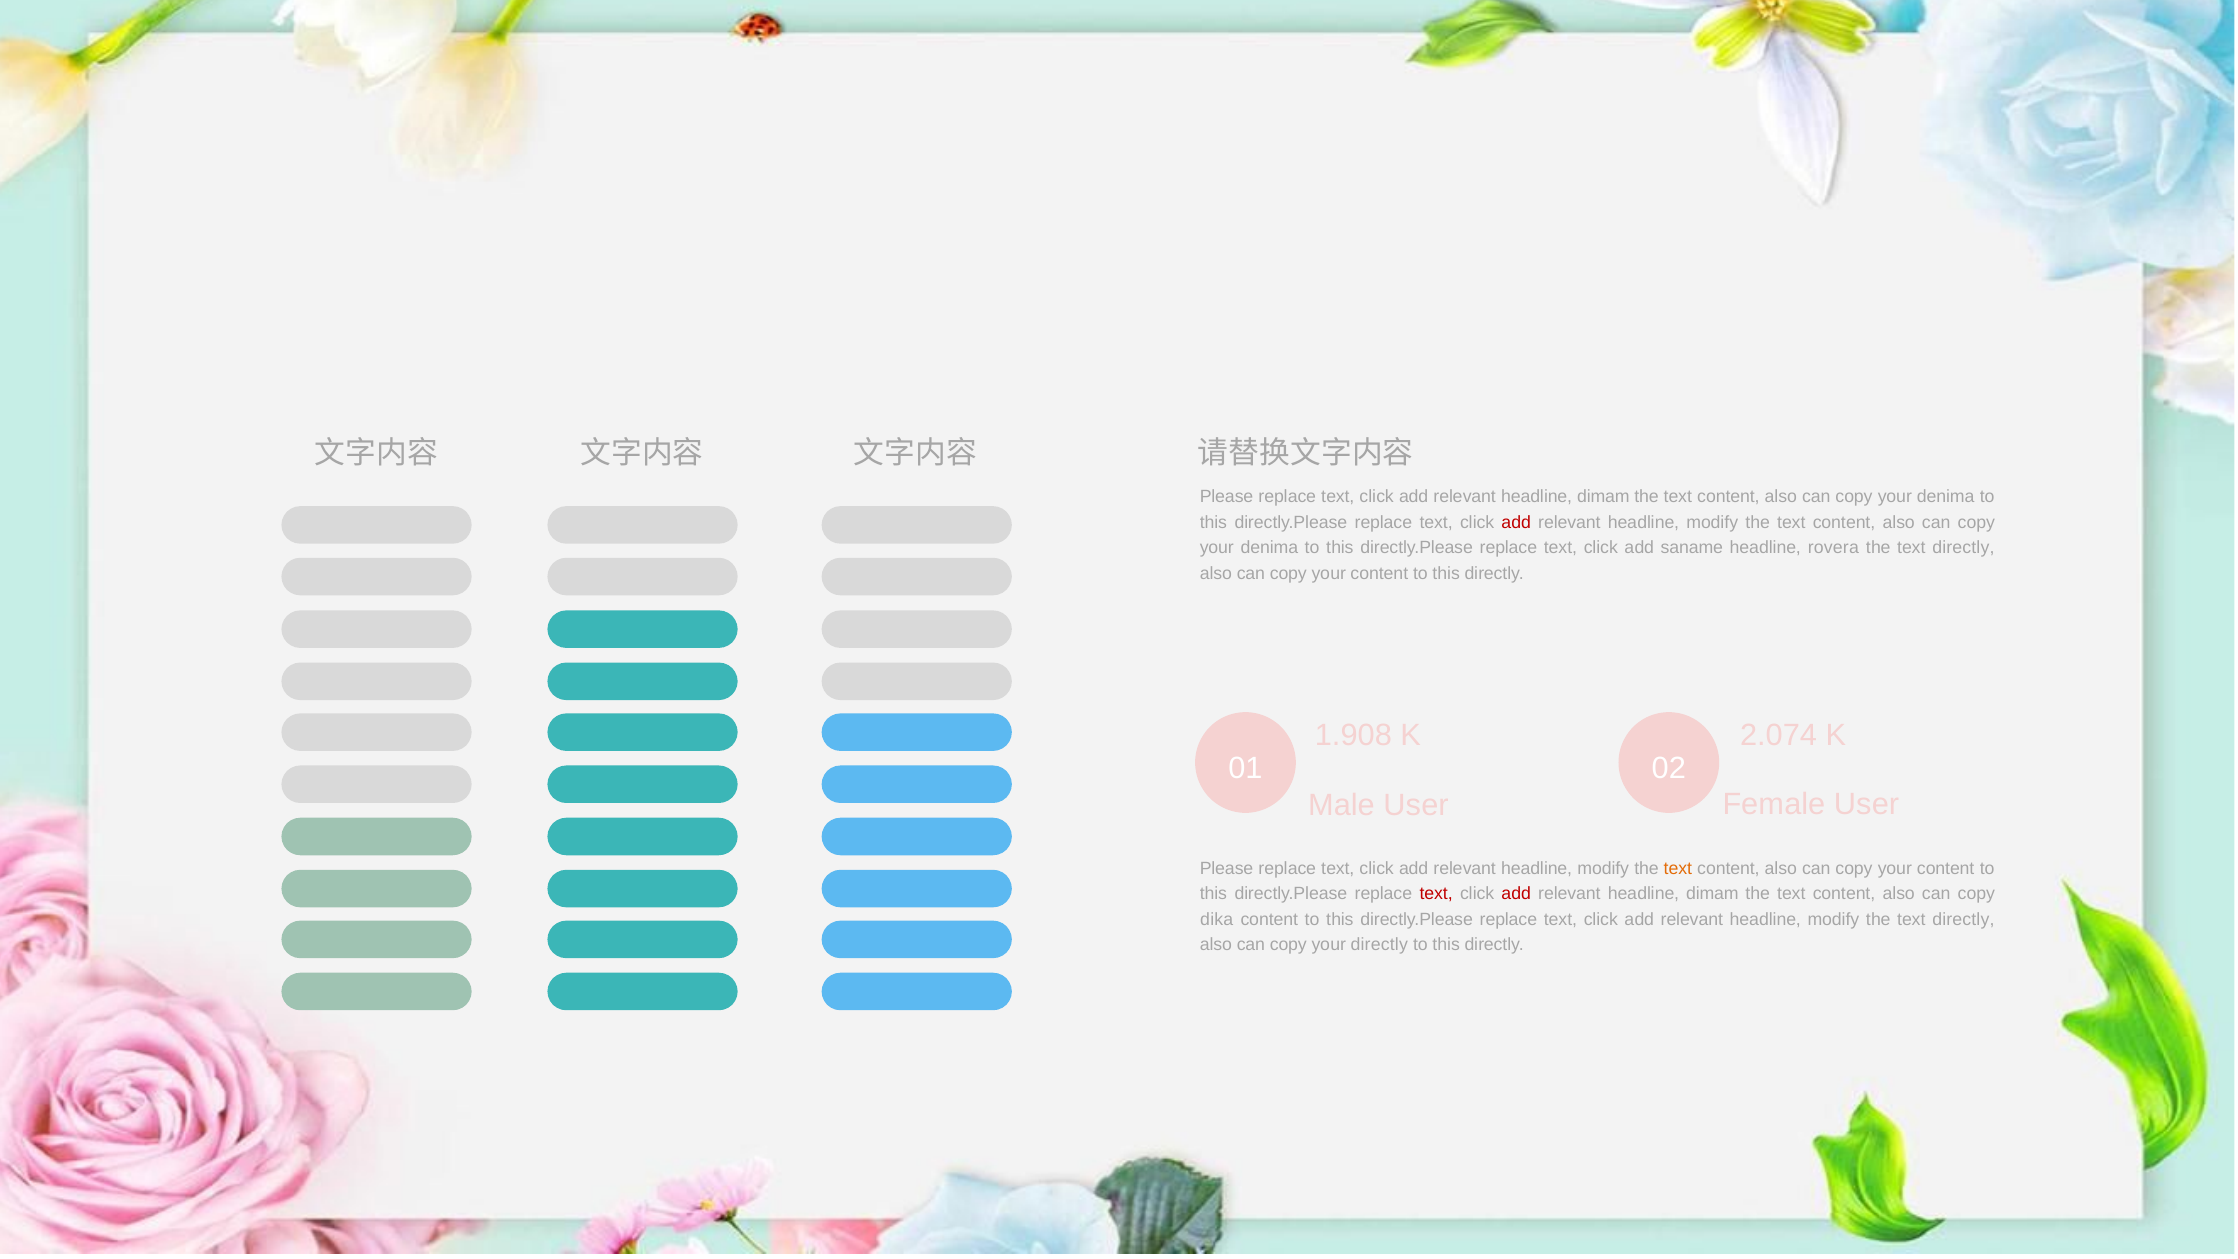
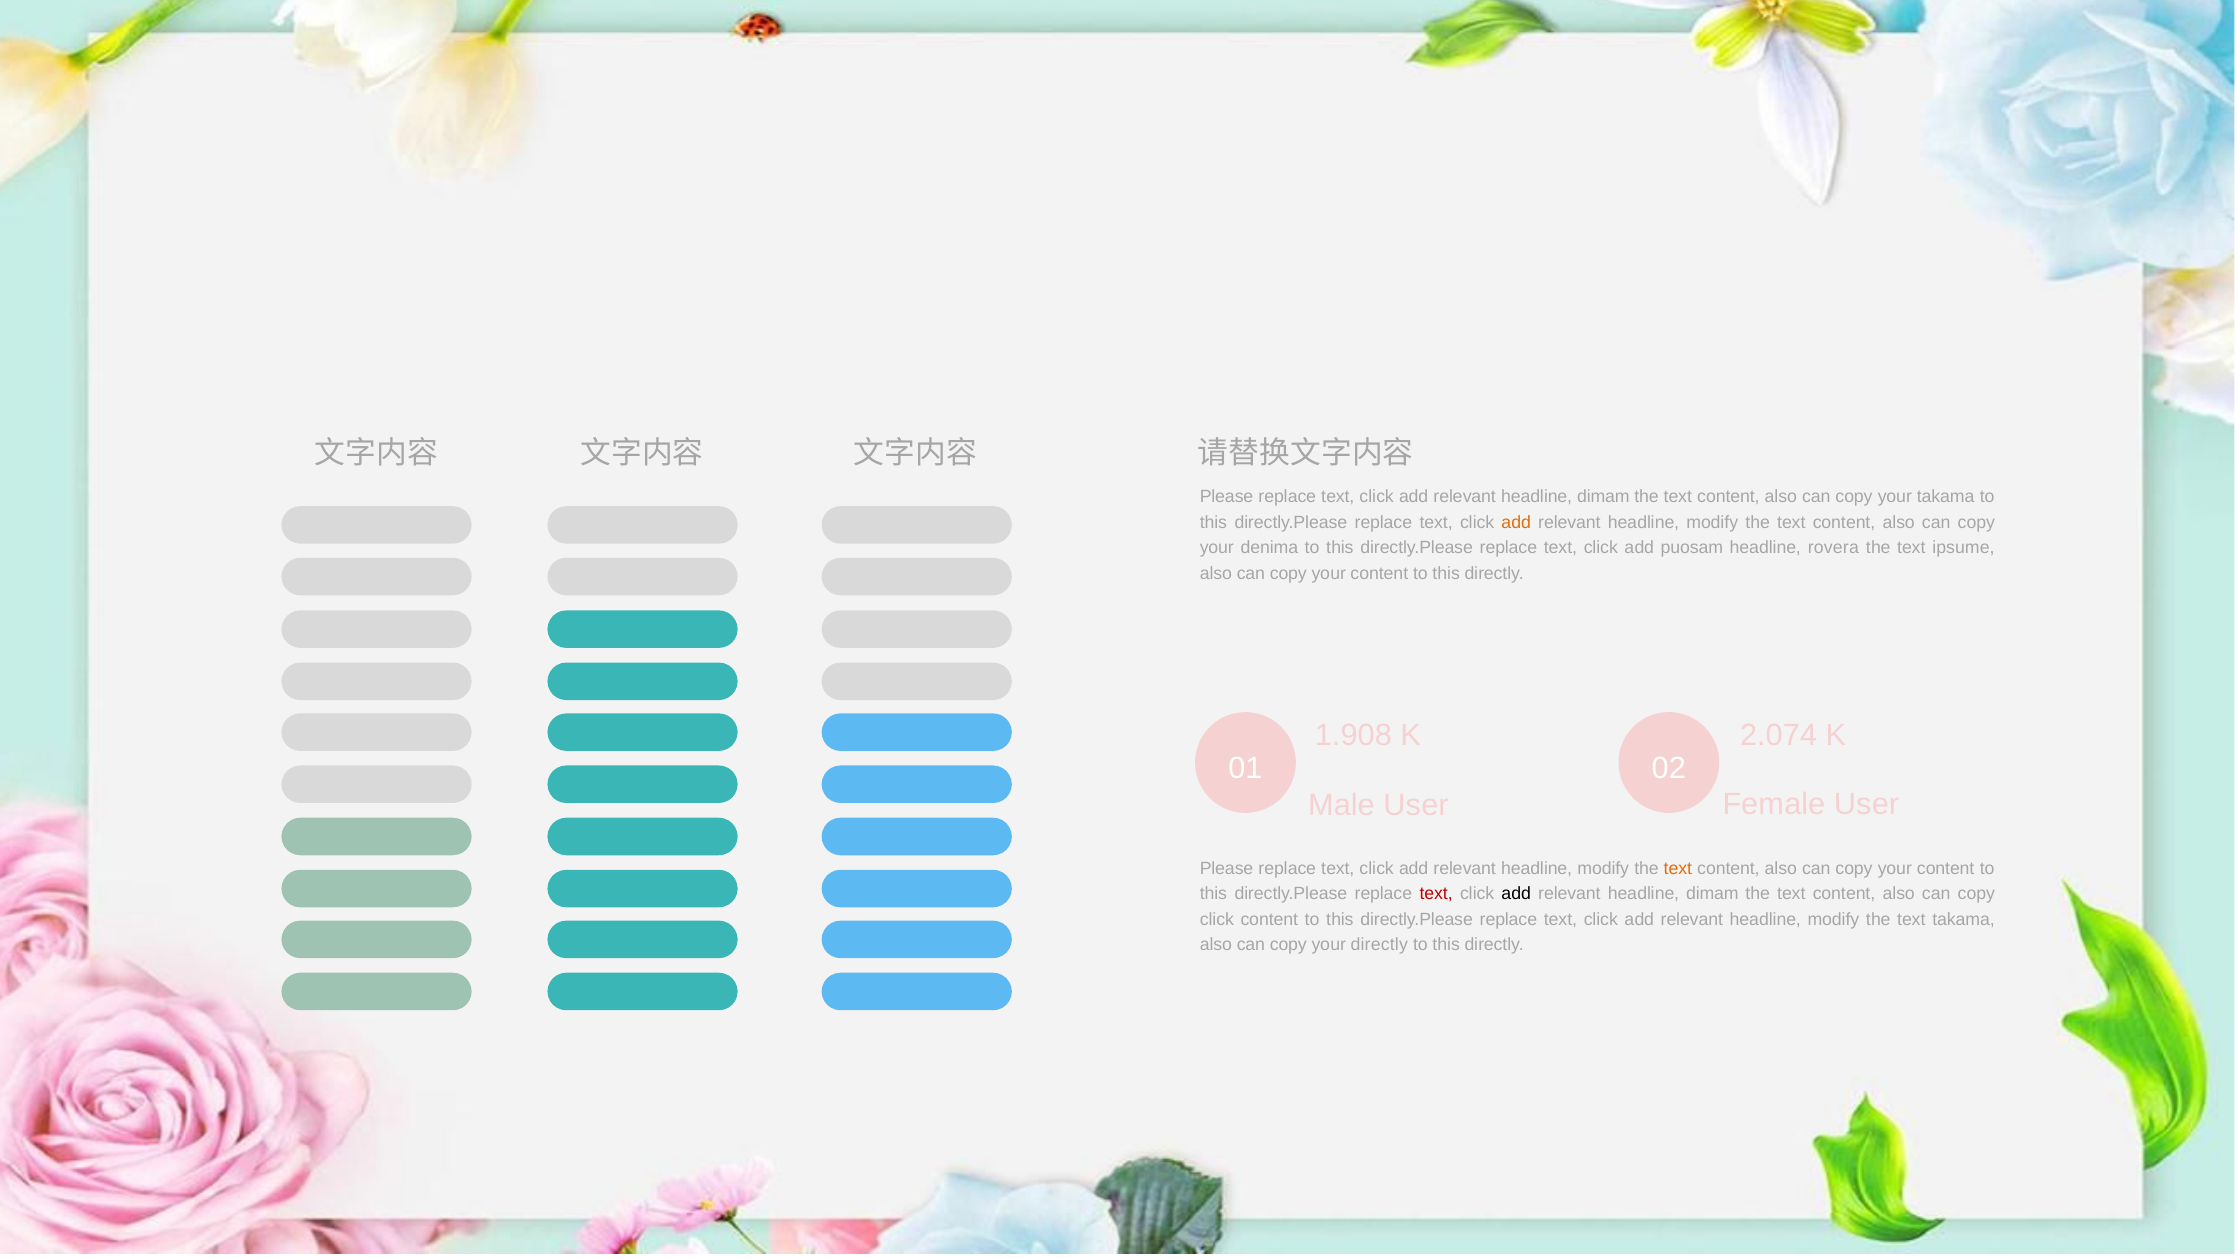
denima: denima -> takama (1946, 497)
add colour: red -> orange (1516, 522)
saname: saname -> puosam (1692, 548)
directly: directly -> ipsume (1963, 548)
add colour: red -> black (1516, 894)
dika: dika -> click (1217, 919)
modify the text directly: directly -> takama (1964, 919)
